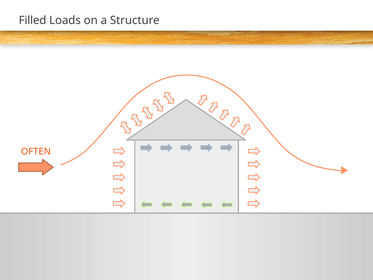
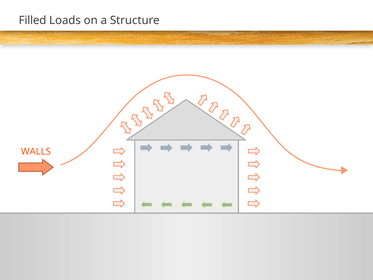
OFTEN: OFTEN -> WALLS (36, 151)
